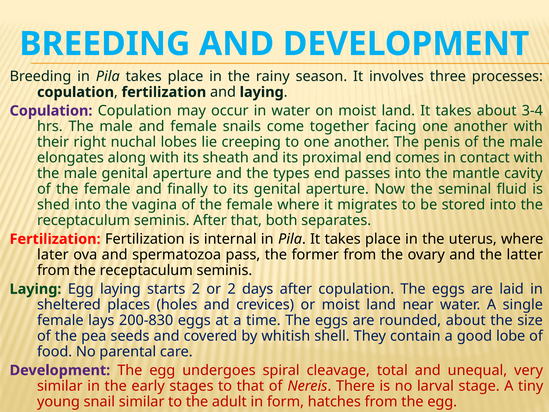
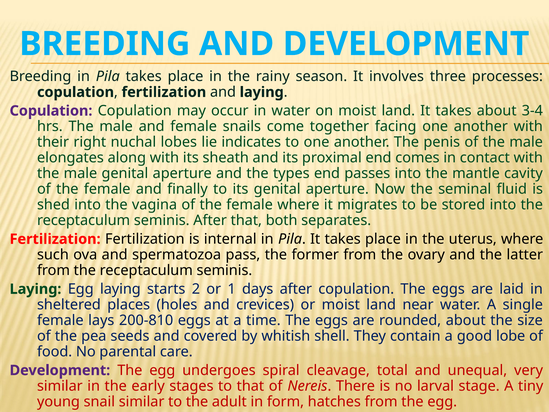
creeping: creeping -> indicates (251, 142)
later: later -> such (53, 255)
or 2: 2 -> 1 (232, 289)
200-830: 200-830 -> 200-810 (146, 320)
